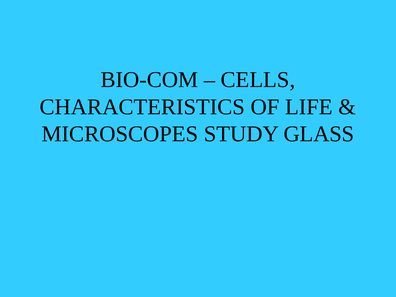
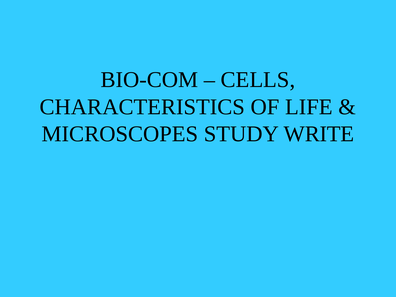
GLASS: GLASS -> WRITE (319, 134)
